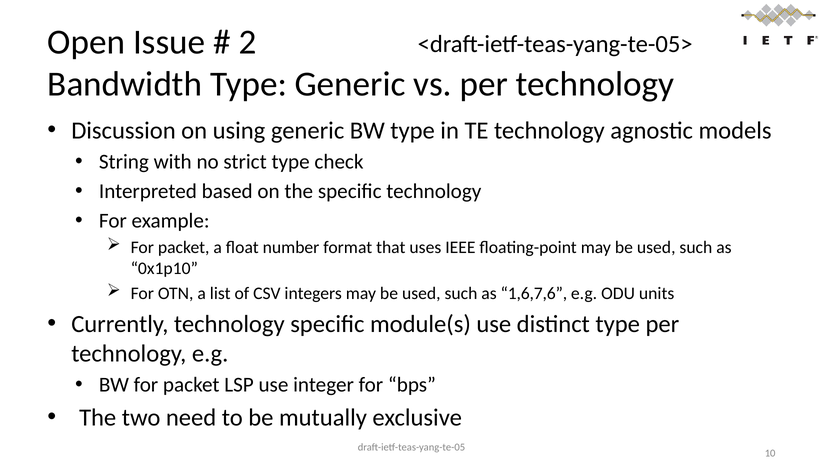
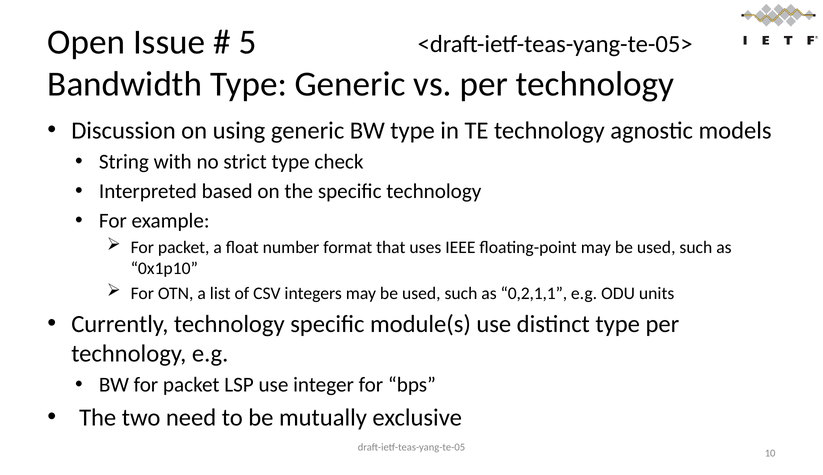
2: 2 -> 5 (248, 42)
1,6,7,6: 1,6,7,6 -> 0,2,1,1 (534, 293)
